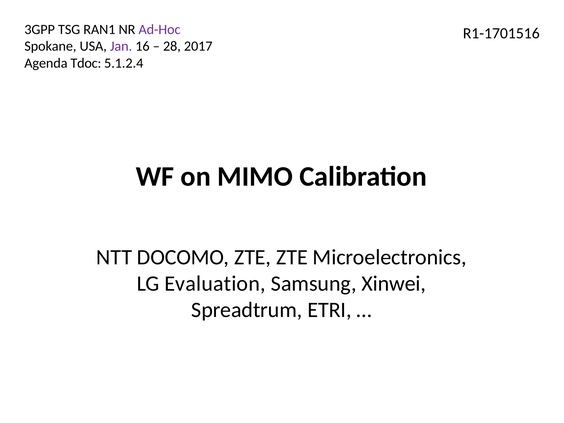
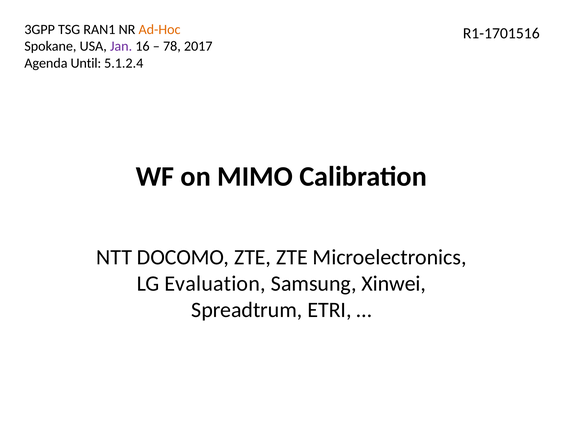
Ad-Hoc colour: purple -> orange (160, 29)
28: 28 -> 78 (172, 46)
Tdoc: Tdoc -> Until (86, 63)
